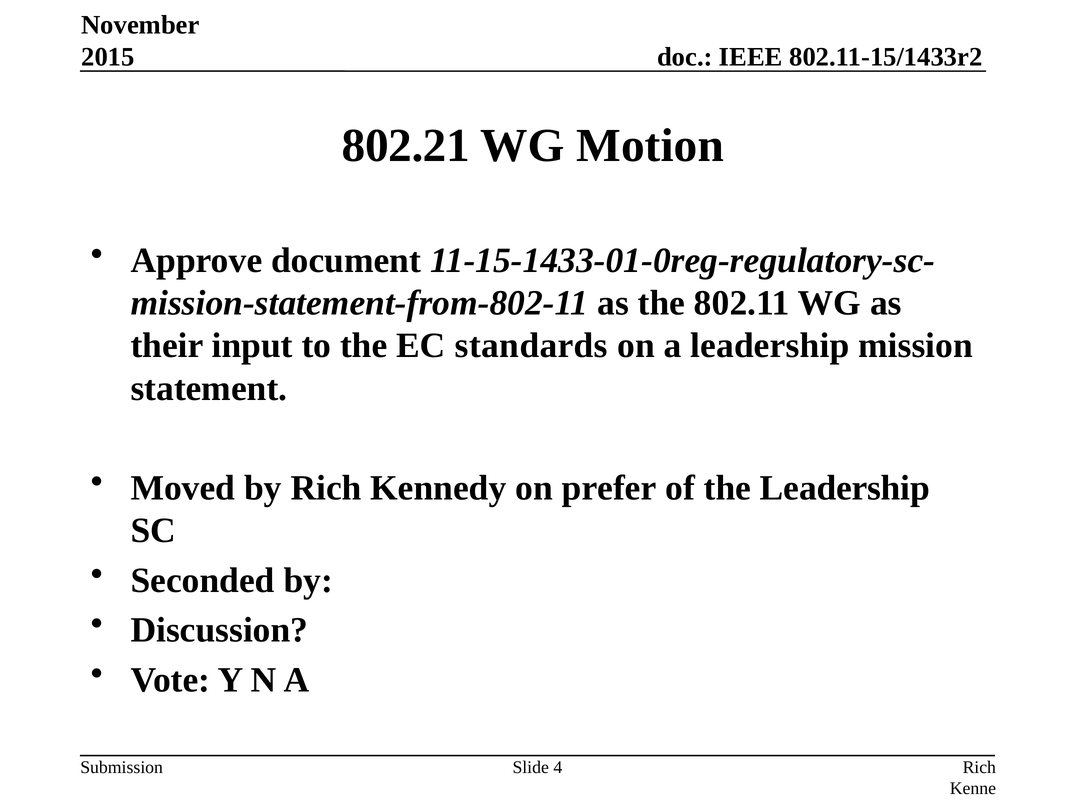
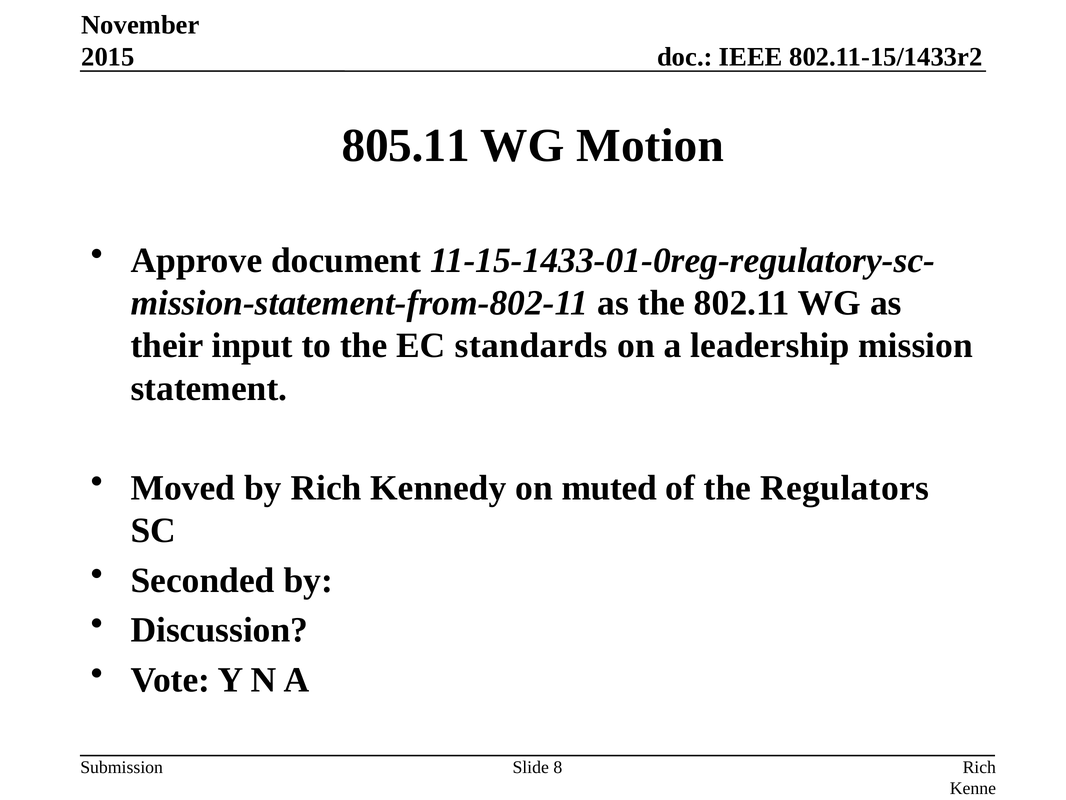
802.21: 802.21 -> 805.11 (406, 145)
prefer: prefer -> muted (609, 488)
the Leadership: Leadership -> Regulators (845, 488)
4: 4 -> 8 (558, 767)
